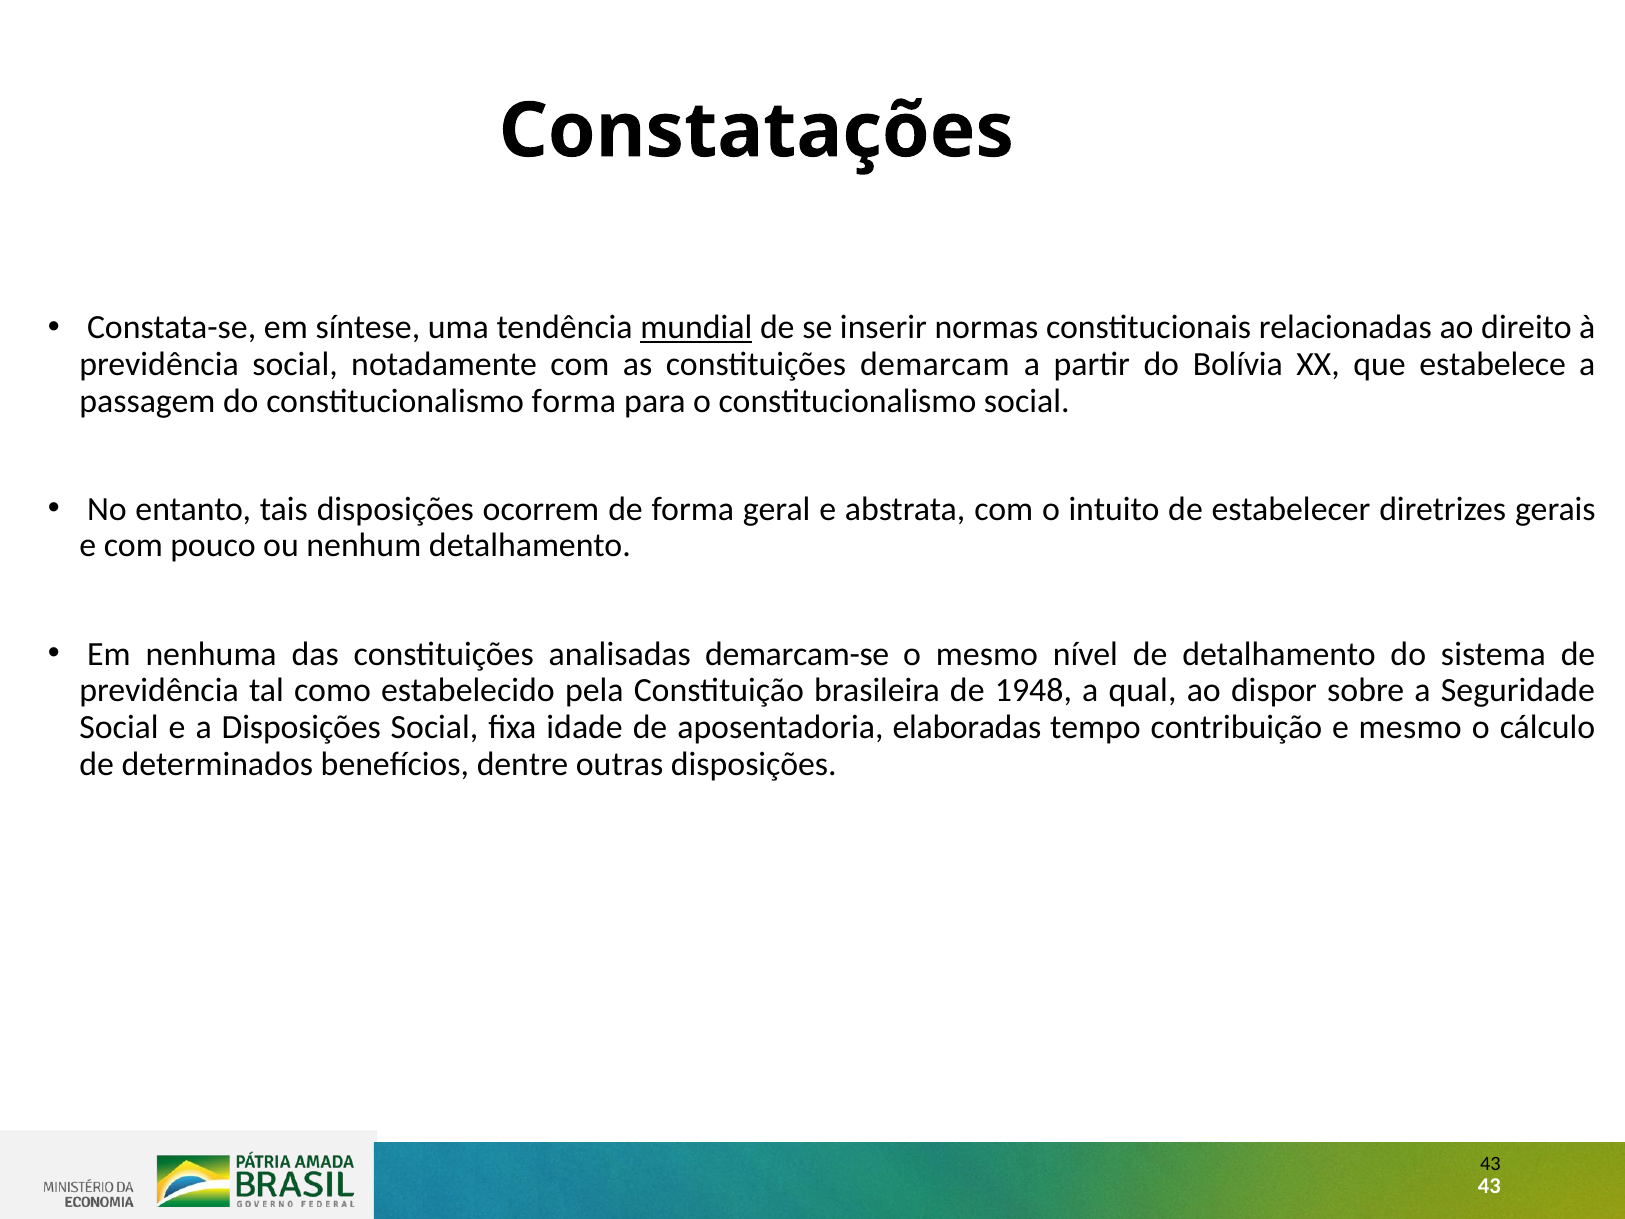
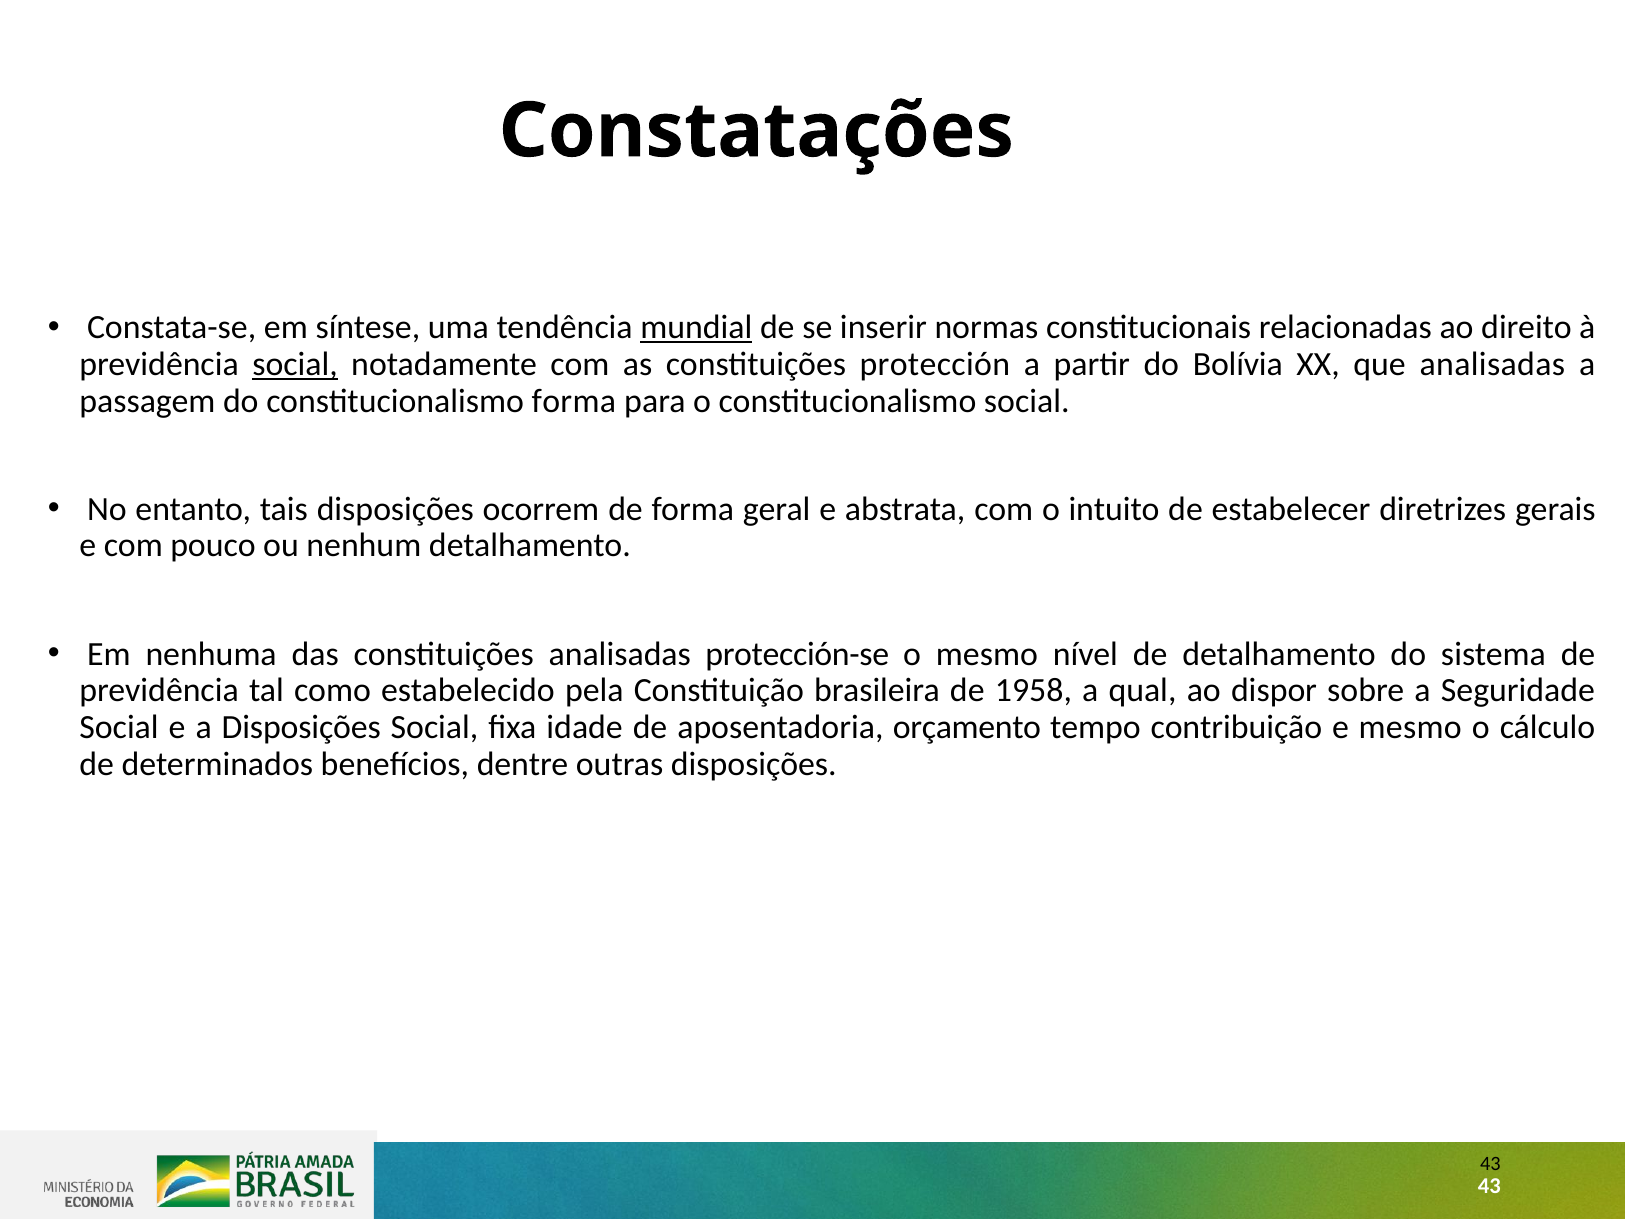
social underline: none -> present (295, 364)
demarcam: demarcam -> protección (935, 364)
que estabelece: estabelece -> analisadas (1492, 364)
demarcam-se: demarcam-se -> protección-se (797, 654)
1948: 1948 -> 1958 (1033, 691)
elaboradas: elaboradas -> orçamento (967, 727)
